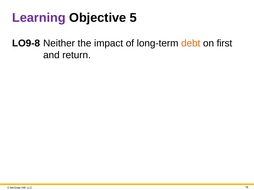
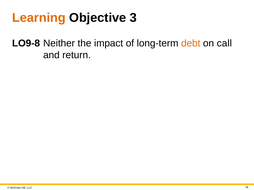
Learning colour: purple -> orange (39, 18)
5: 5 -> 3 (133, 18)
first: first -> call (224, 43)
